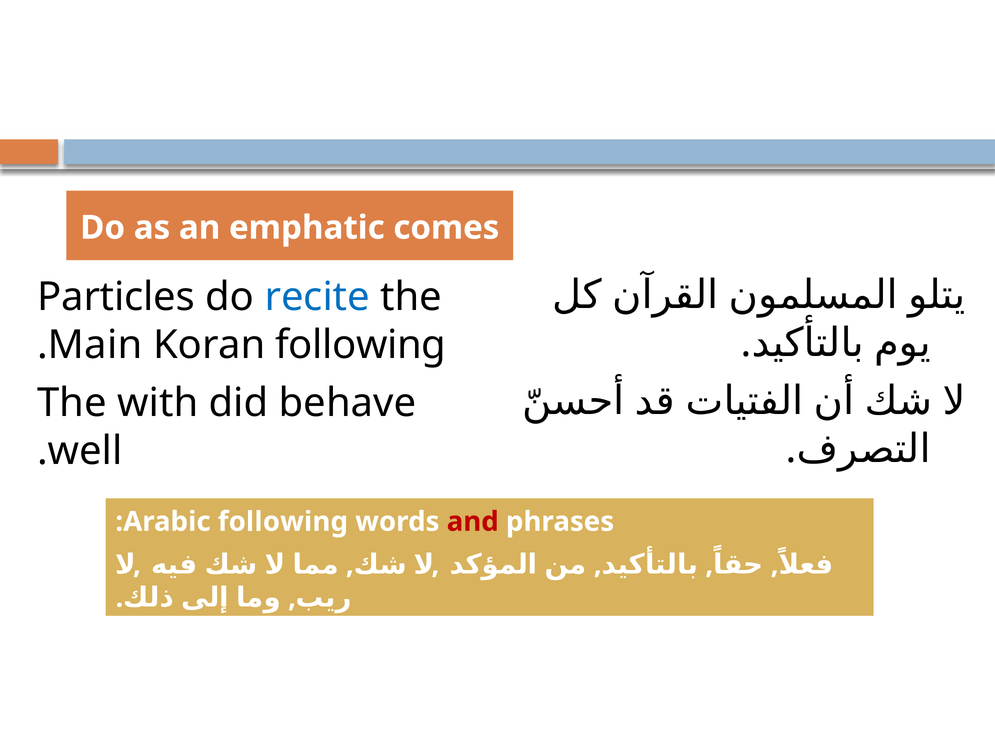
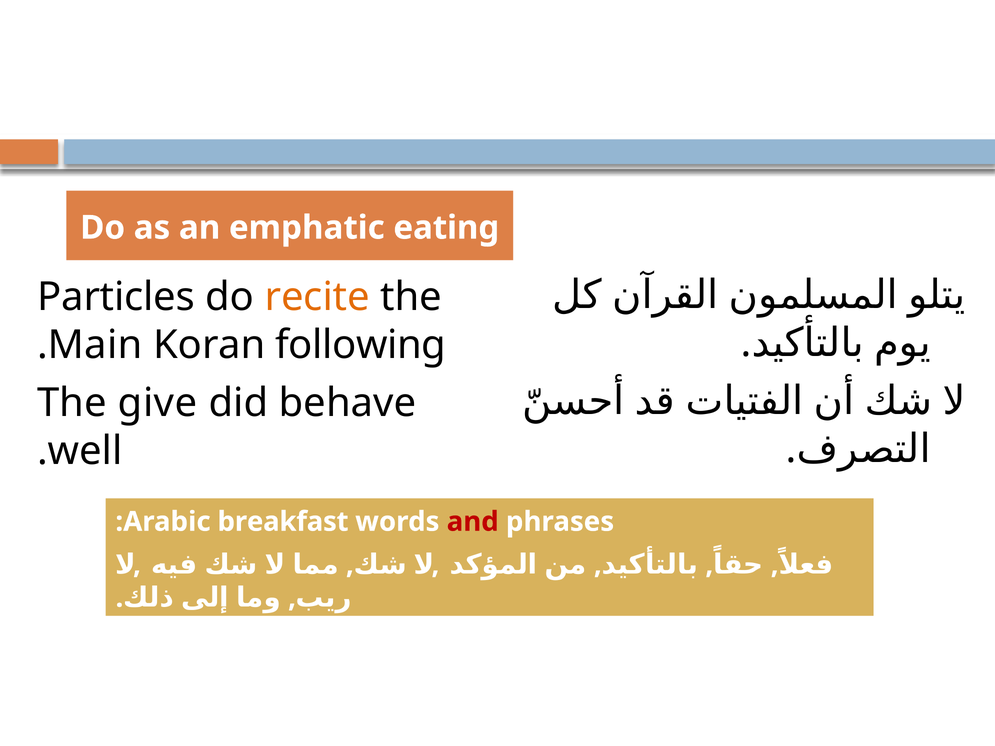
comes: comes -> eating (446, 228)
recite colour: blue -> orange (317, 297)
with: with -> give (158, 403)
Arabic following: following -> breakfast (283, 522)
